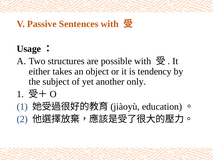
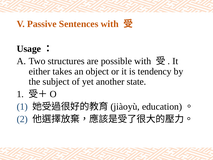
only: only -> state (136, 82)
